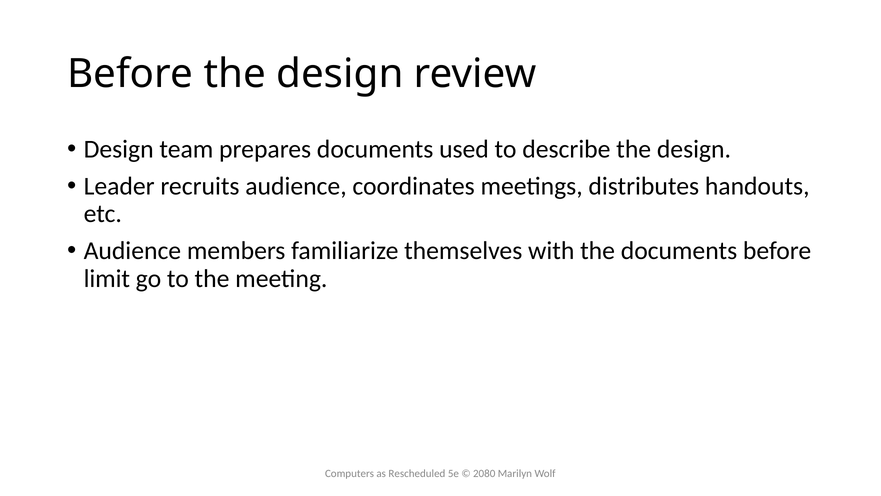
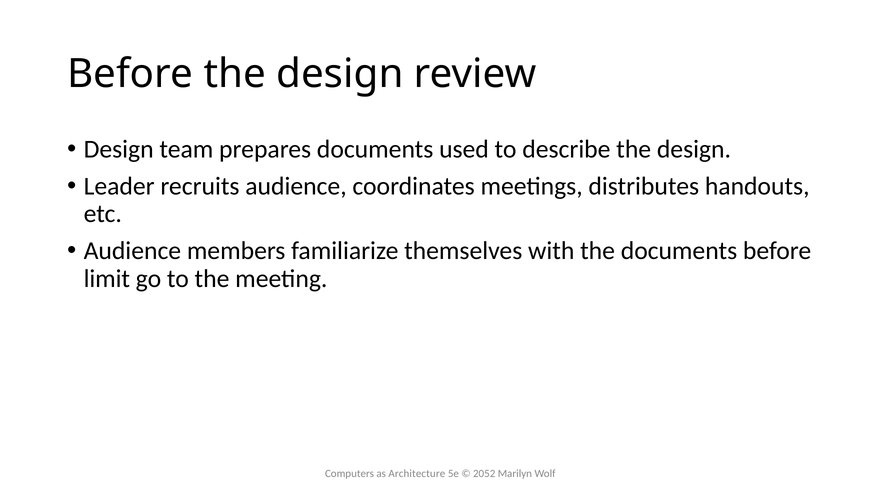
Rescheduled: Rescheduled -> Architecture (417, 473)
2080: 2080 -> 2052 (484, 473)
